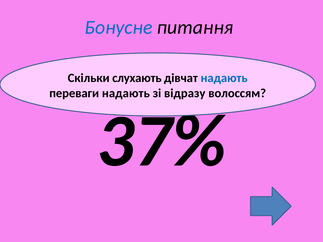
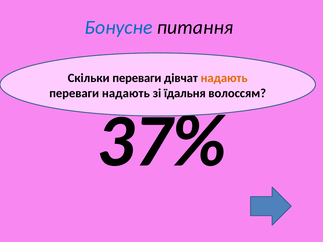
Скільки слухають: слухають -> переваги (137, 78)
надають colour: blue -> orange (224, 78)
відразу: відразу -> їдальня (185, 93)
